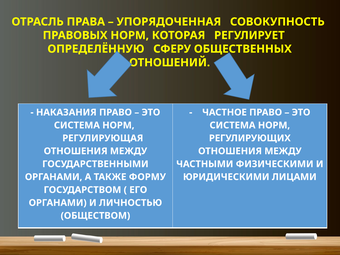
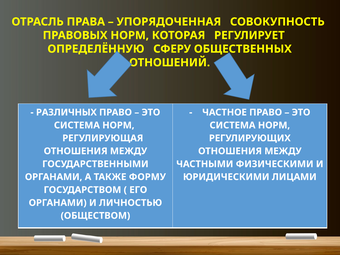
НАКАЗАНИЯ: НАКАЗАНИЯ -> РАЗЛИЧНЫХ (66, 112)
